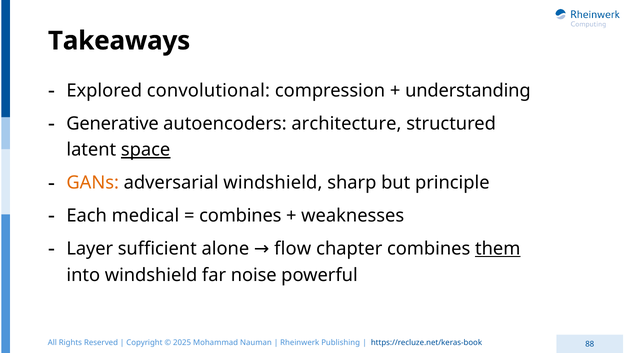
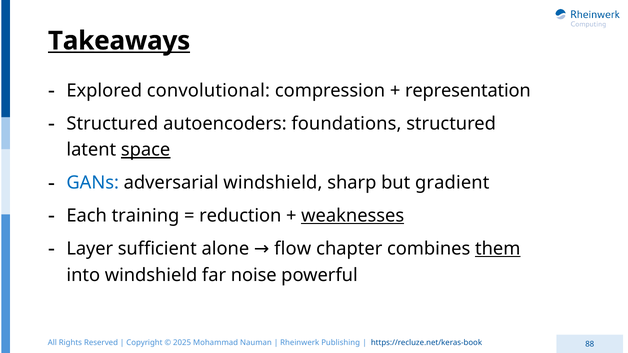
Takeaways underline: none -> present (119, 41)
understanding: understanding -> representation (468, 91)
Generative: Generative -> Structured (112, 124)
architecture: architecture -> foundations (346, 124)
GANs colour: orange -> blue (93, 183)
principle: principle -> gradient (452, 183)
medical: medical -> training (145, 216)
combines: combines -> reduction (240, 216)
weaknesses underline: none -> present (353, 216)
